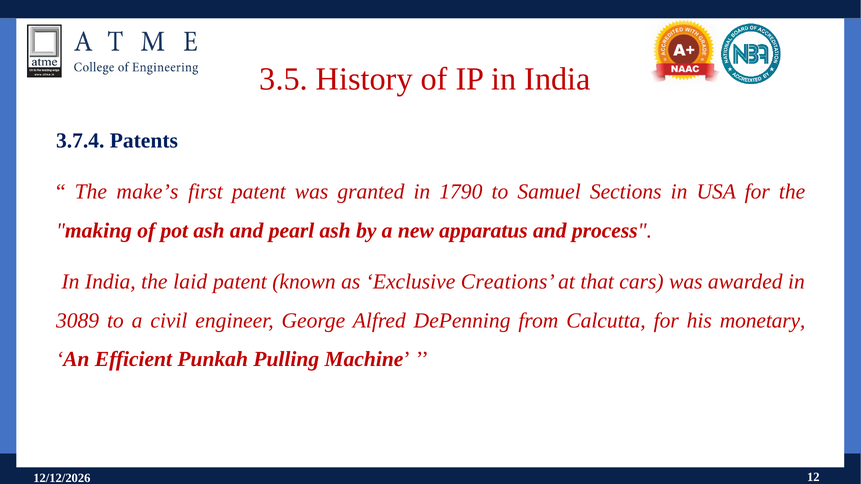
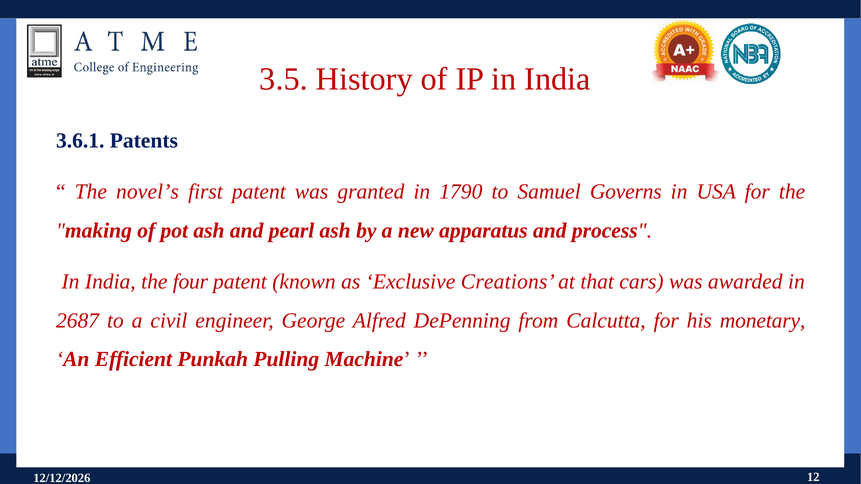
3.7.4: 3.7.4 -> 3.6.1 (80, 141)
make’s: make’s -> novel’s (147, 192)
Sections: Sections -> Governs (626, 192)
laid: laid -> four (190, 282)
3089: 3089 -> 2687 (78, 321)
